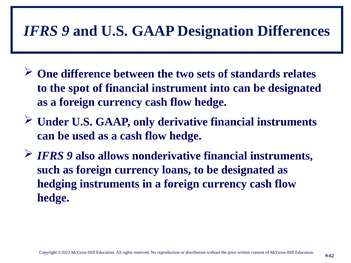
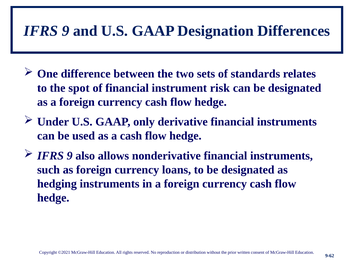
into: into -> risk (220, 88)
